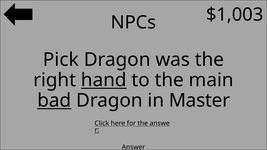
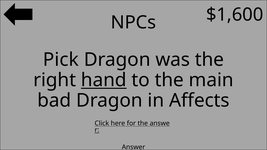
$1,003: $1,003 -> $1,600 (235, 15)
bad underline: present -> none (54, 101)
Master: Master -> Affects (199, 101)
